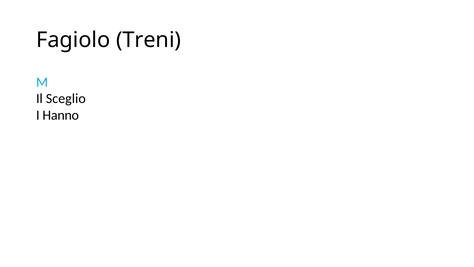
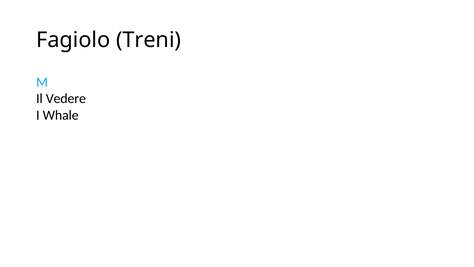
Sceglio: Sceglio -> Vedere (66, 99)
Hanno: Hanno -> Whale (61, 115)
